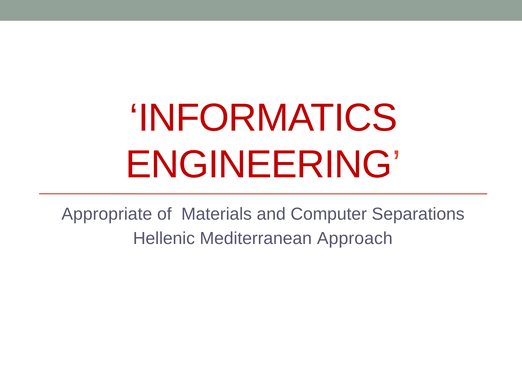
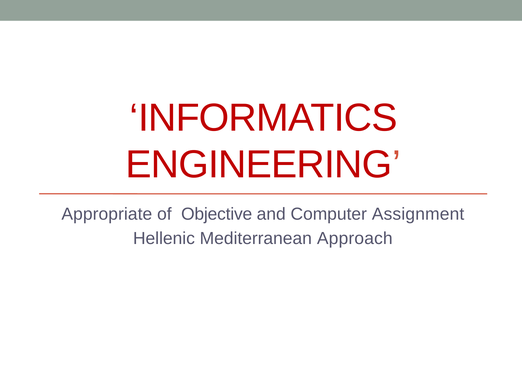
Materials: Materials -> Objective (217, 214)
Separations: Separations -> Assignment (418, 214)
